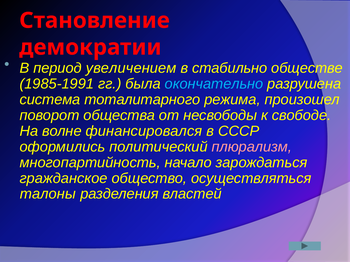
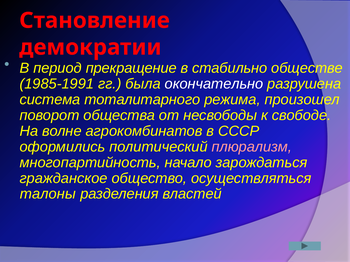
увеличением: увеличением -> прекращение (131, 68)
окончательно colour: light blue -> white (214, 84)
финансировался: финансировался -> агрокомбинатов (144, 131)
